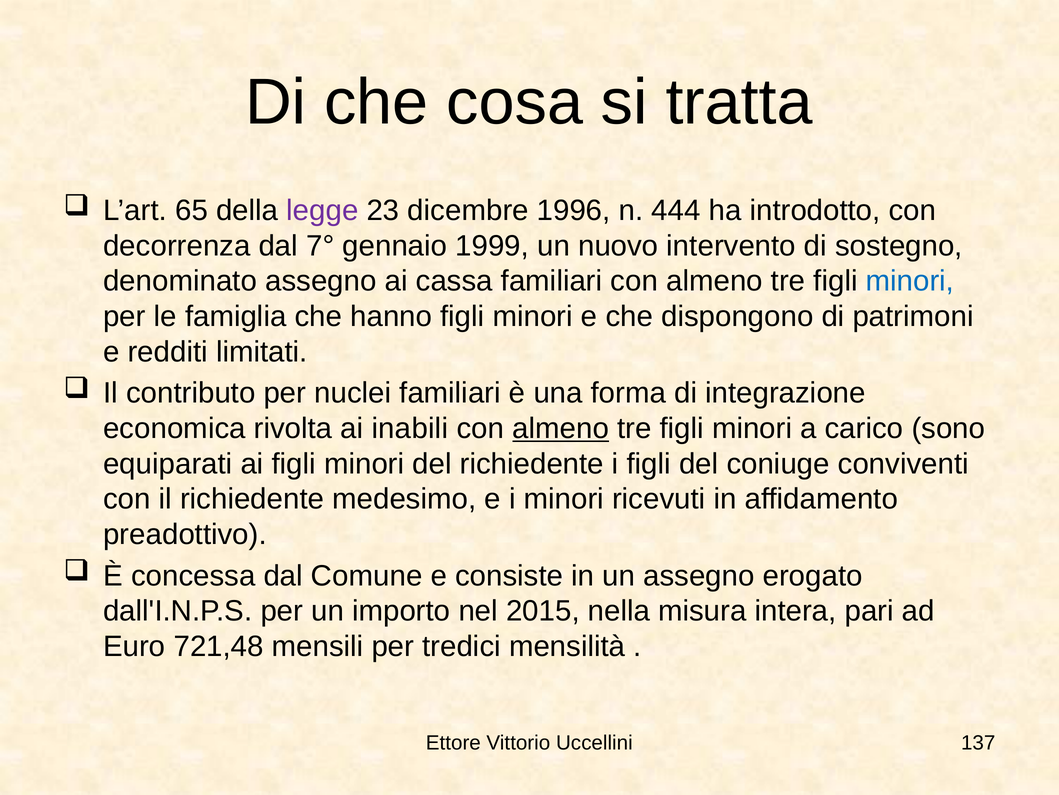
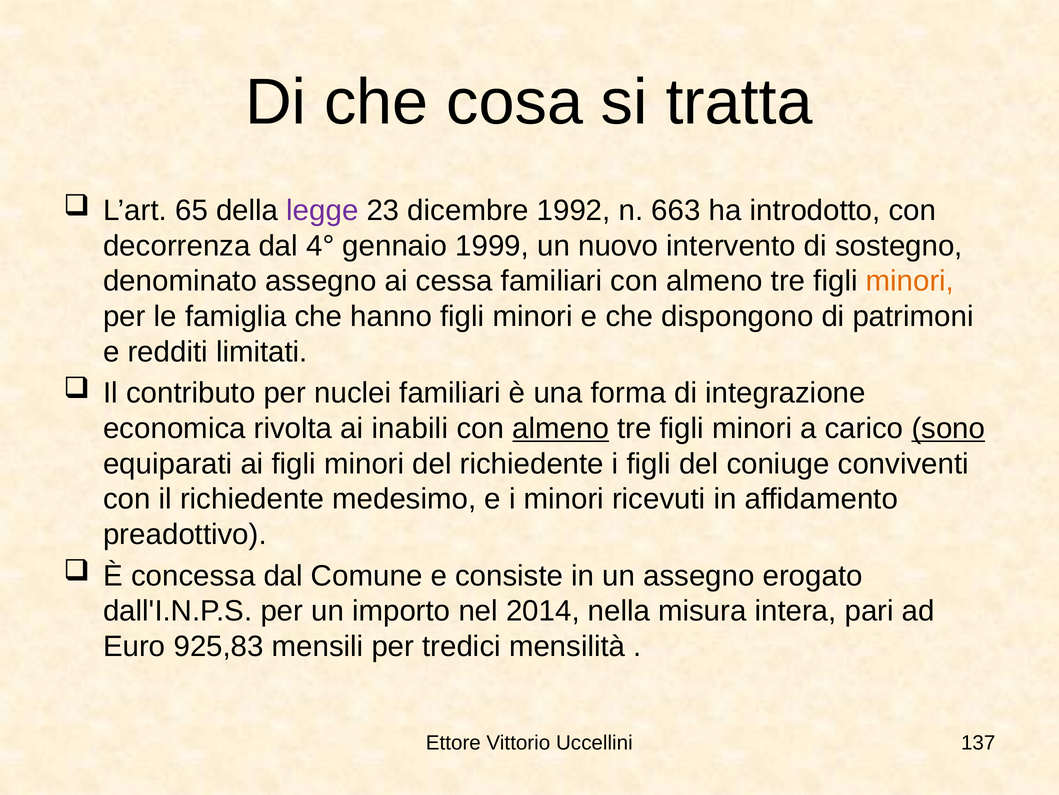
1996: 1996 -> 1992 (574, 210)
444: 444 -> 663 (676, 210)
7°: 7° -> 4° (320, 246)
cassa: cassa -> cessa (454, 281)
minori colour: blue -> orange (910, 281)
sono underline: none -> present (948, 428)
2015: 2015 -> 2014 (543, 611)
721,48: 721,48 -> 925,83 (219, 646)
